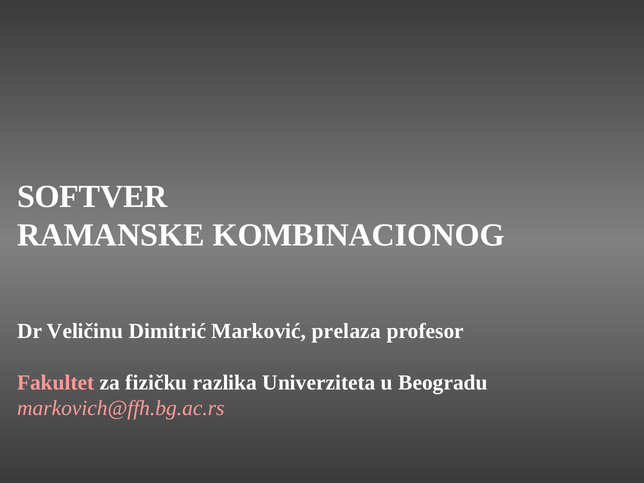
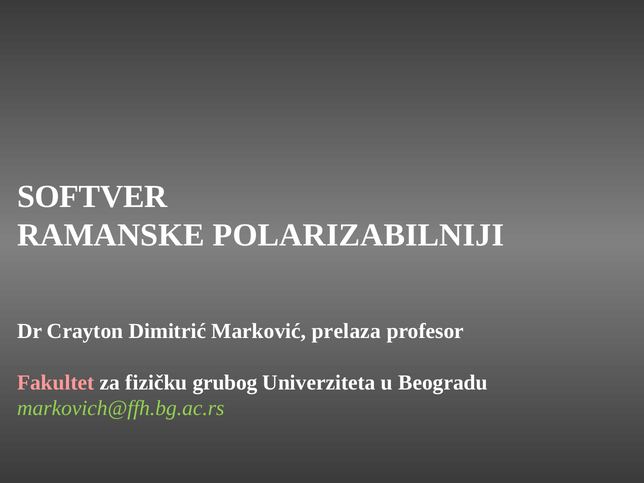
KOMBINACIONOG: KOMBINACIONOG -> POLARIZABILNIJI (359, 235)
Veličinu: Veličinu -> Crayton (85, 331)
razlika: razlika -> grubog (225, 383)
markovich@ffh.bg.ac.rs colour: pink -> light green (121, 408)
